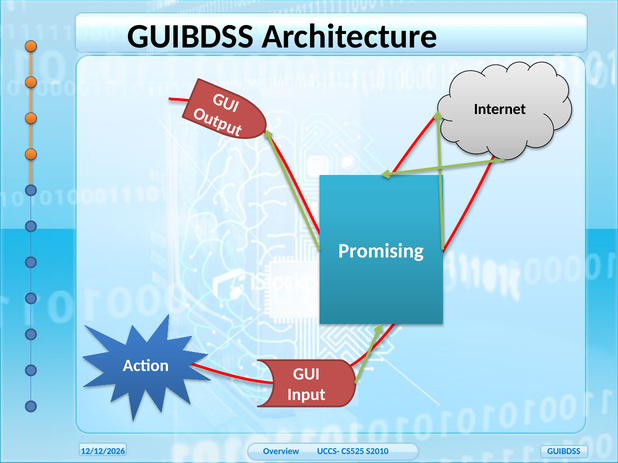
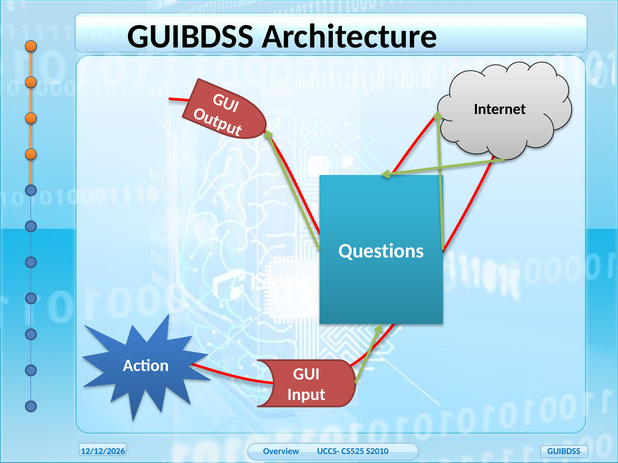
Promising: Promising -> Questions (381, 251)
